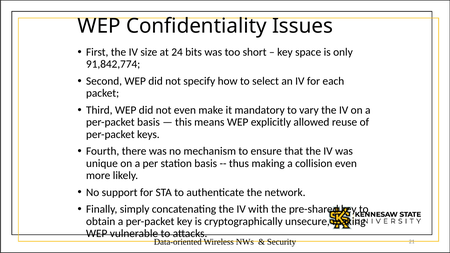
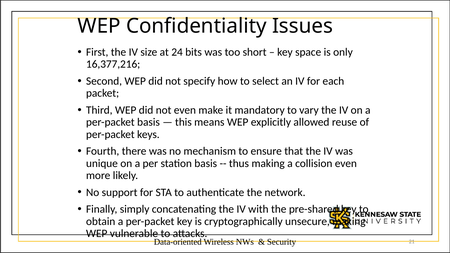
91,842,774: 91,842,774 -> 16,377,216 (113, 64)
